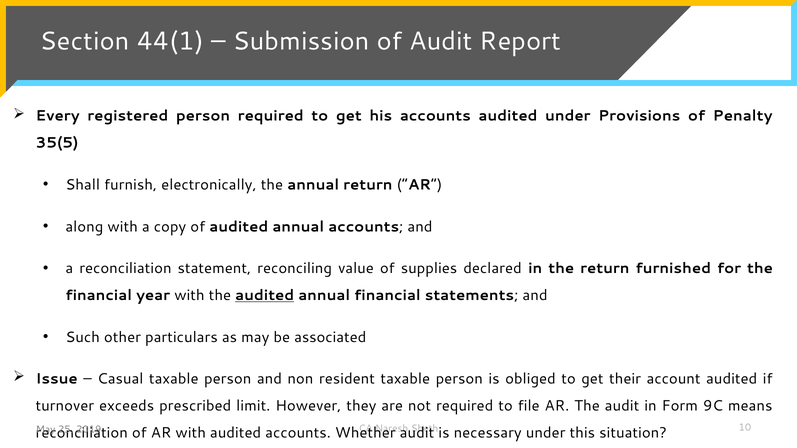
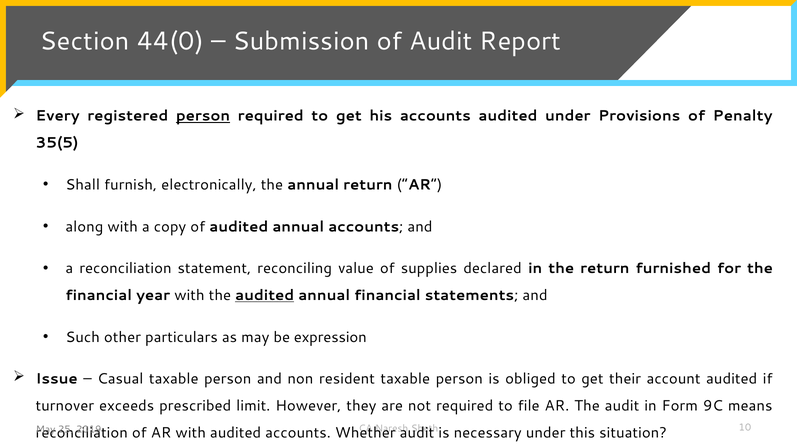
44(1: 44(1 -> 44(0 (170, 41)
person underline: none -> present (203, 116)
associated: associated -> expression (330, 337)
